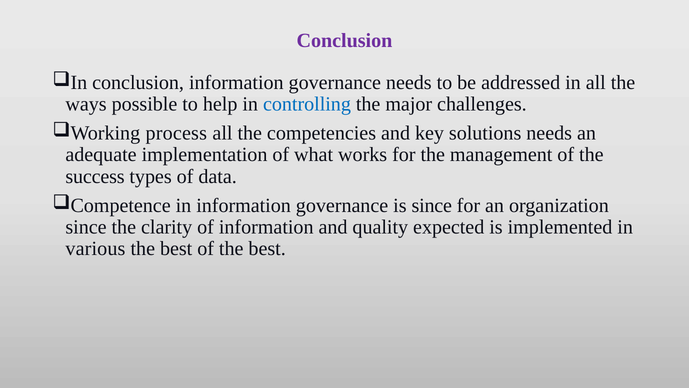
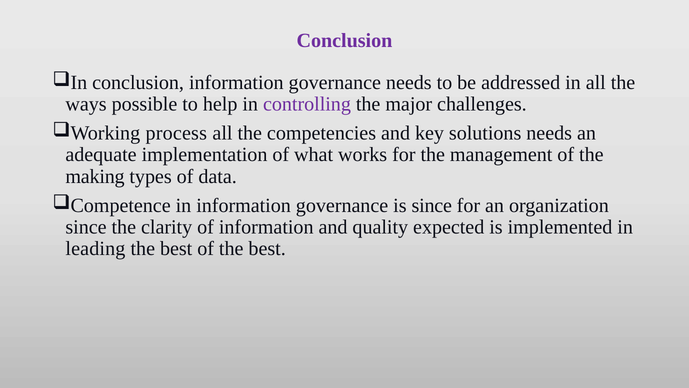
controlling colour: blue -> purple (307, 104)
success: success -> making (95, 176)
various: various -> leading (95, 248)
